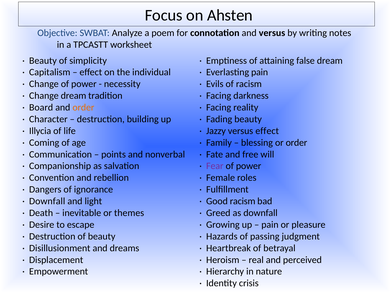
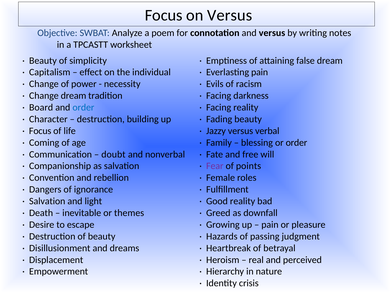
on Ahsten: Ahsten -> Versus (230, 15)
order colour: orange -> blue (83, 108)
Illycia: Illycia -> Focus (40, 131)
versus effect: effect -> verbal (267, 131)
points: points -> doubt (113, 154)
power: power -> points (249, 166)
Downfall: Downfall -> Salvation (47, 201)
Good racism: racism -> reality (243, 201)
